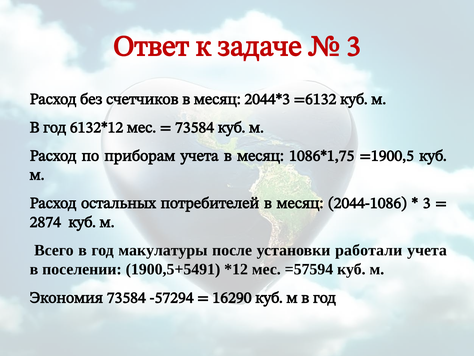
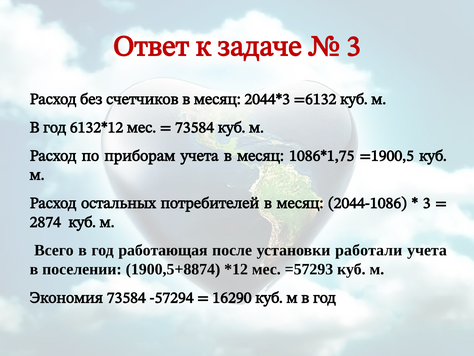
макулатуры: макулатуры -> работающая (163, 250)
1900,5+5491: 1900,5+5491 -> 1900,5+8874 (173, 269)
=57594: =57594 -> =57293 (309, 269)
